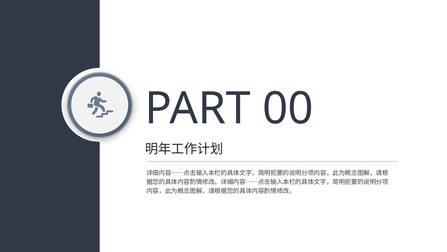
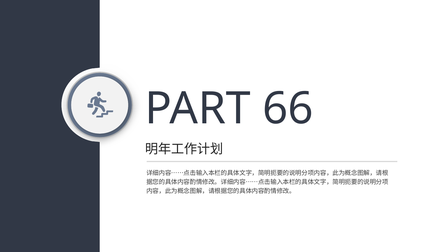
00: 00 -> 66 (288, 108)
